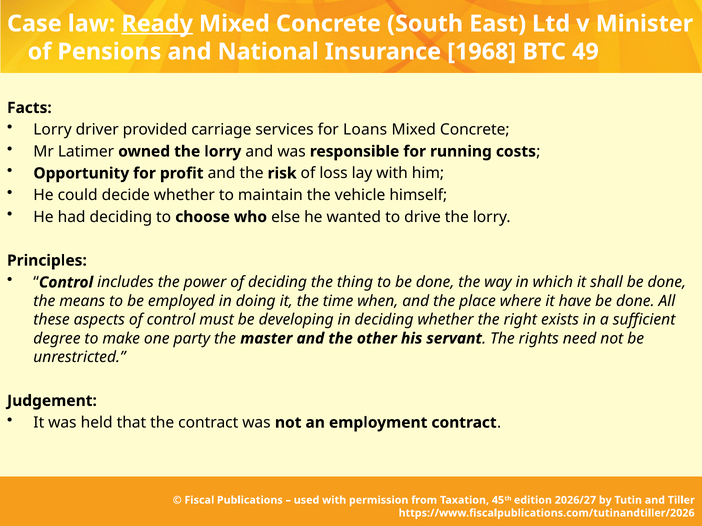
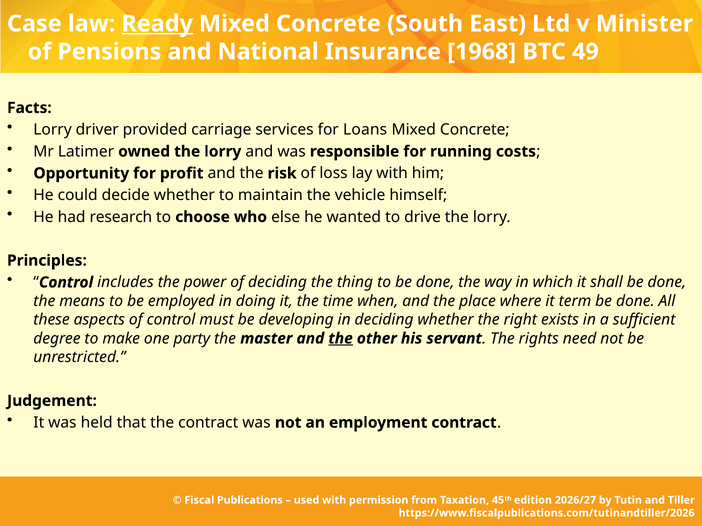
had deciding: deciding -> research (121, 217)
have: have -> term (575, 301)
the underline: none -> present (341, 339)
